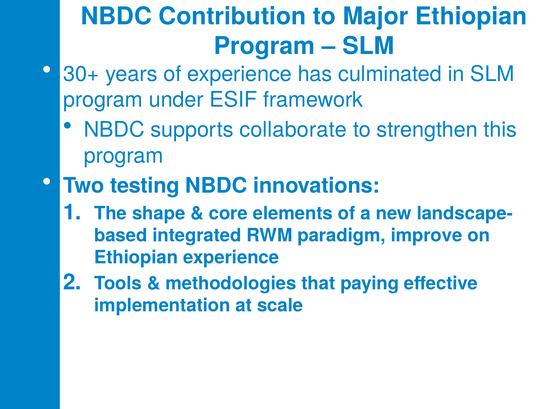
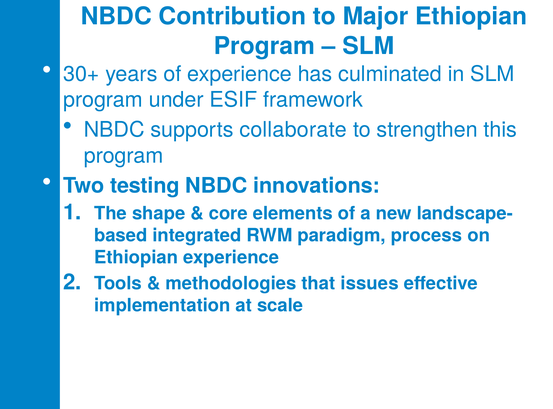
improve: improve -> process (426, 235)
paying: paying -> issues (370, 283)
